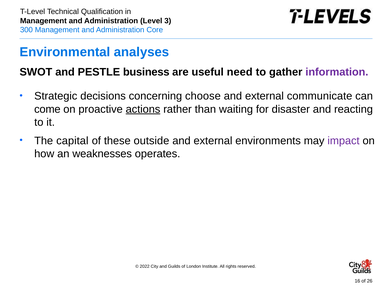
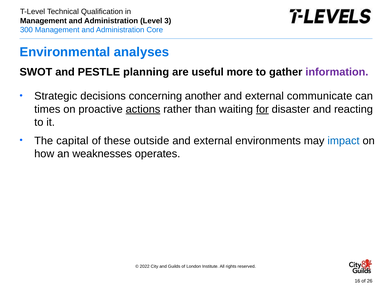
business: business -> planning (146, 72)
need: need -> more (240, 72)
choose: choose -> another (203, 96)
come: come -> times (47, 109)
for underline: none -> present (262, 109)
impact colour: purple -> blue (344, 141)
